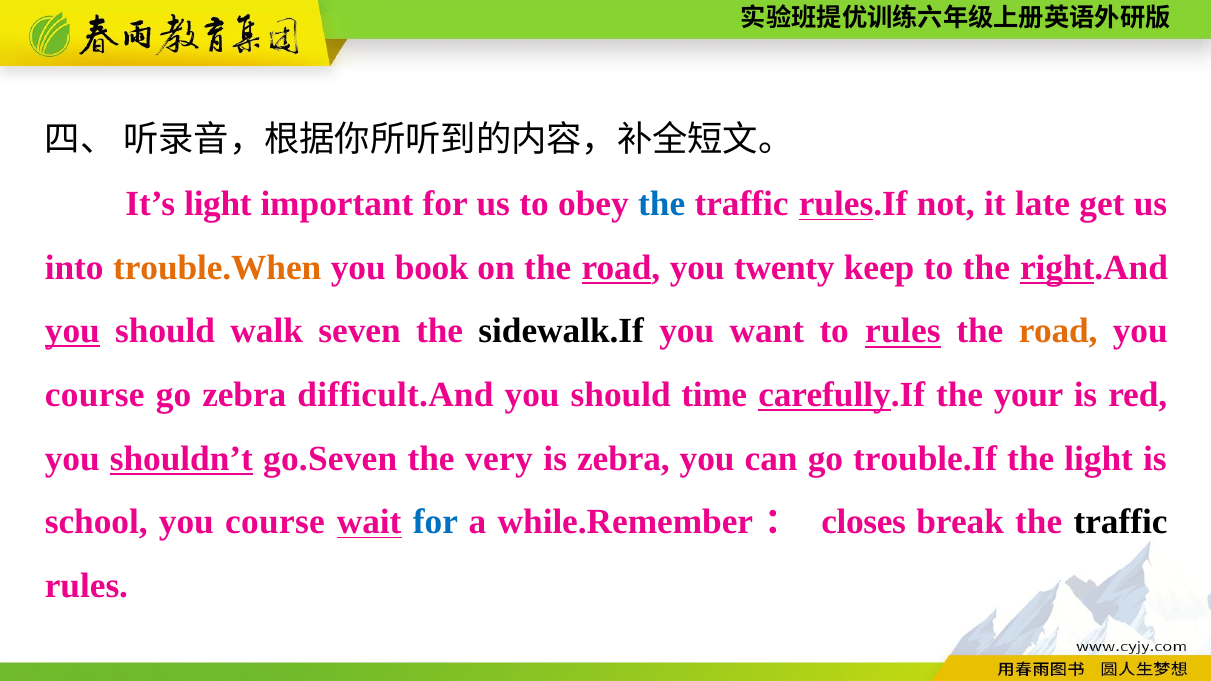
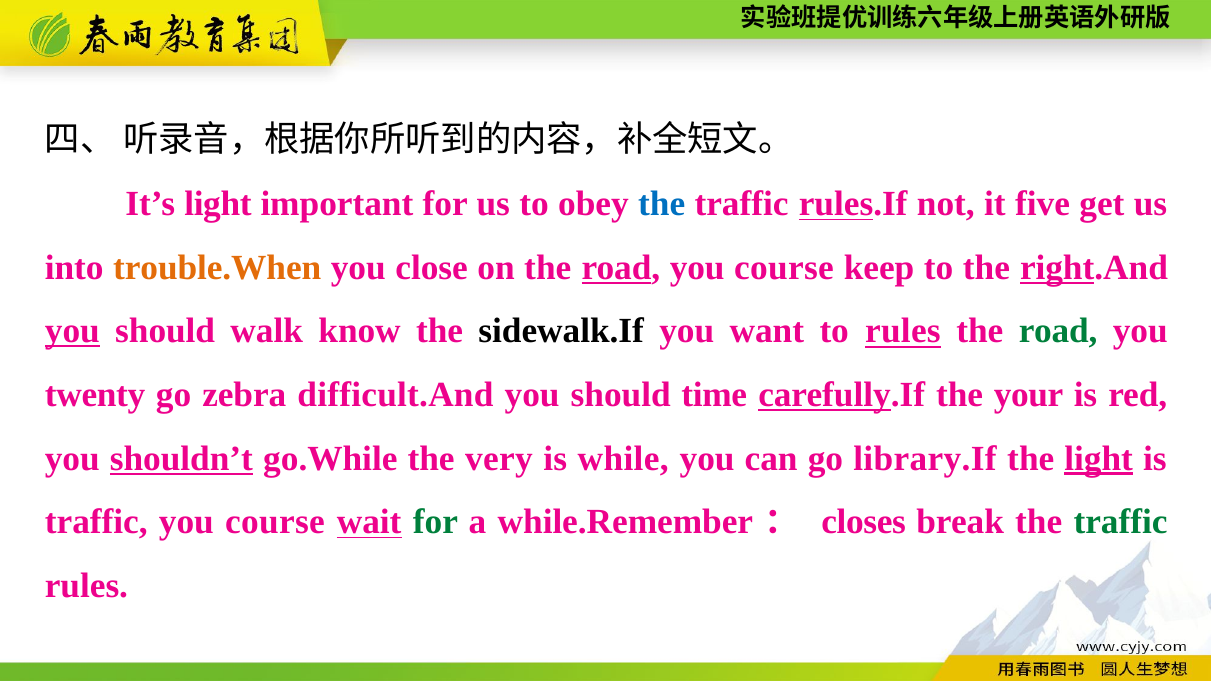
late: late -> five (1043, 204)
book: book -> close (432, 268)
road you twenty: twenty -> course (784, 268)
seven: seven -> know (360, 331)
road colour: orange -> green (1058, 331)
course: course -> twenty (95, 395)
go.Seven: go.Seven -> go.While (330, 459)
is zebra: zebra -> while (623, 459)
trouble.If: trouble.If -> library.If (925, 459)
light underline: none -> present (1099, 459)
school: school -> traffic (96, 522)
for colour: blue -> green (435, 522)
traffic colour: black -> green (1121, 522)
